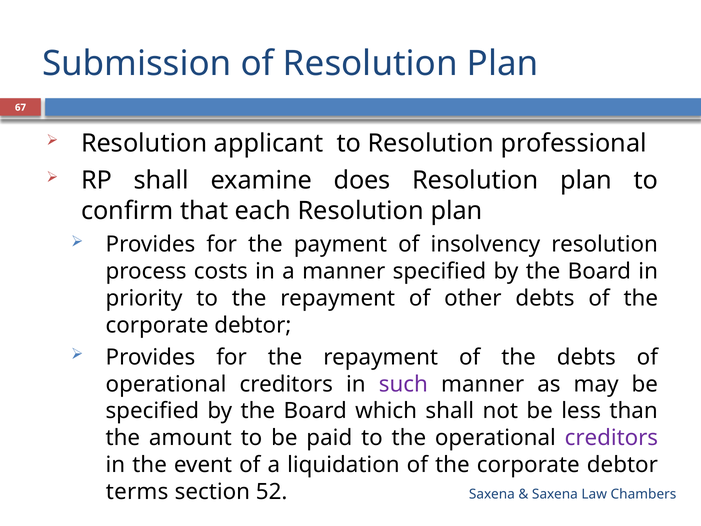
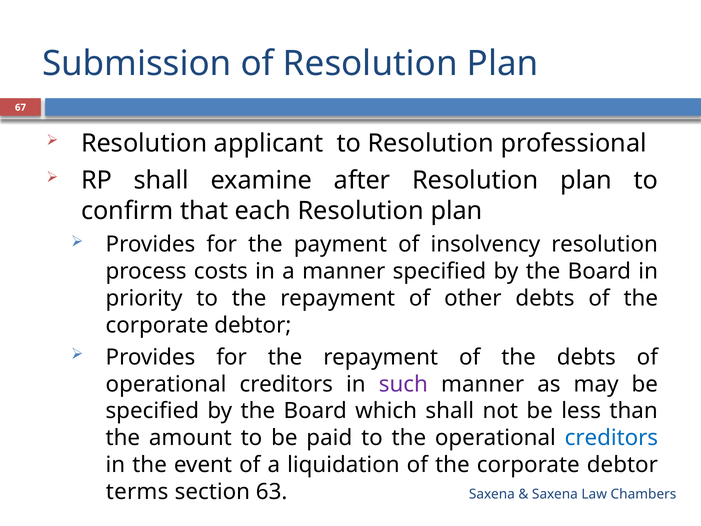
does: does -> after (362, 180)
creditors colour: purple -> blue (611, 438)
52: 52 -> 63 (272, 491)
